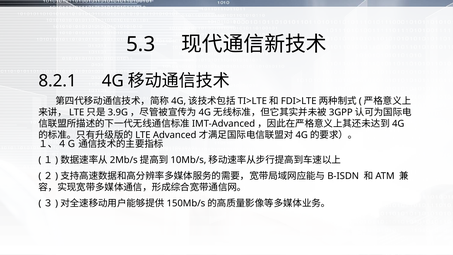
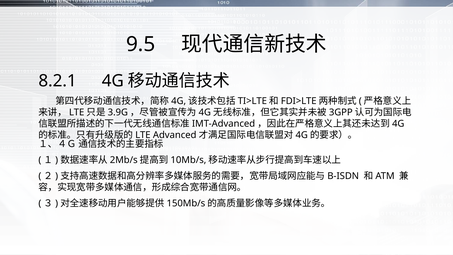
5.3: 5.3 -> 9.5 (141, 44)
